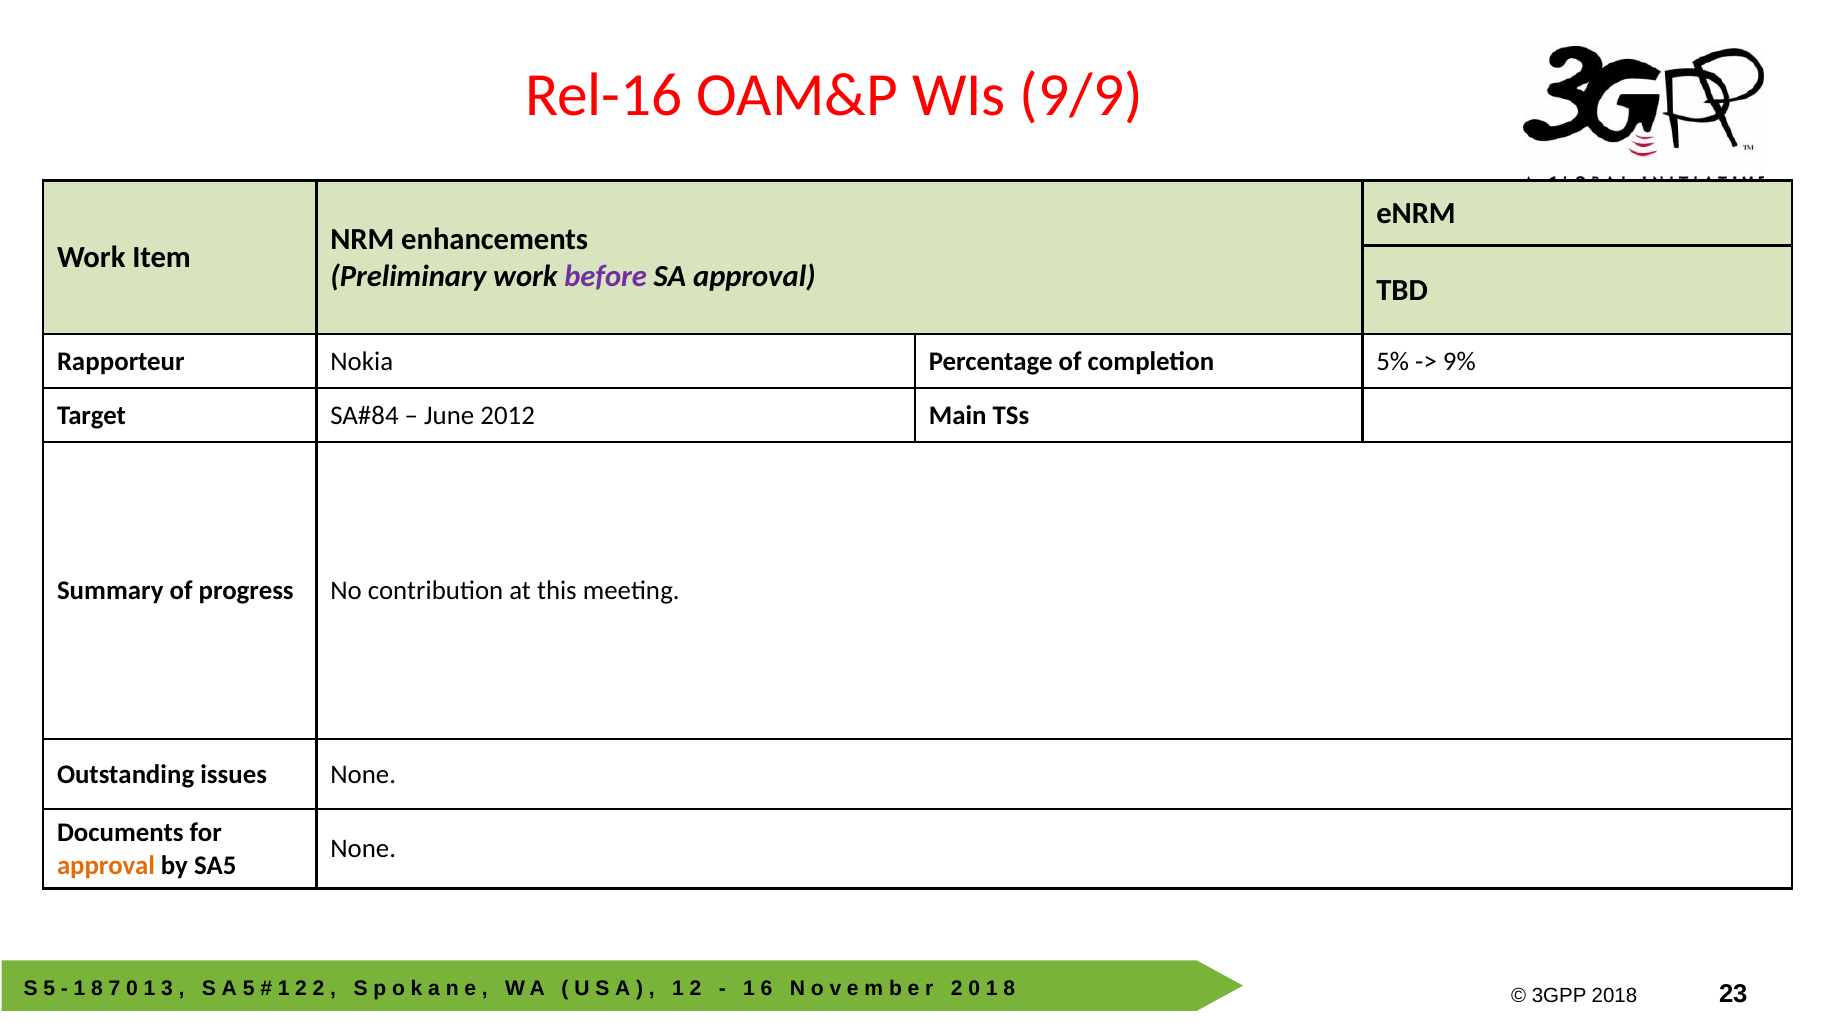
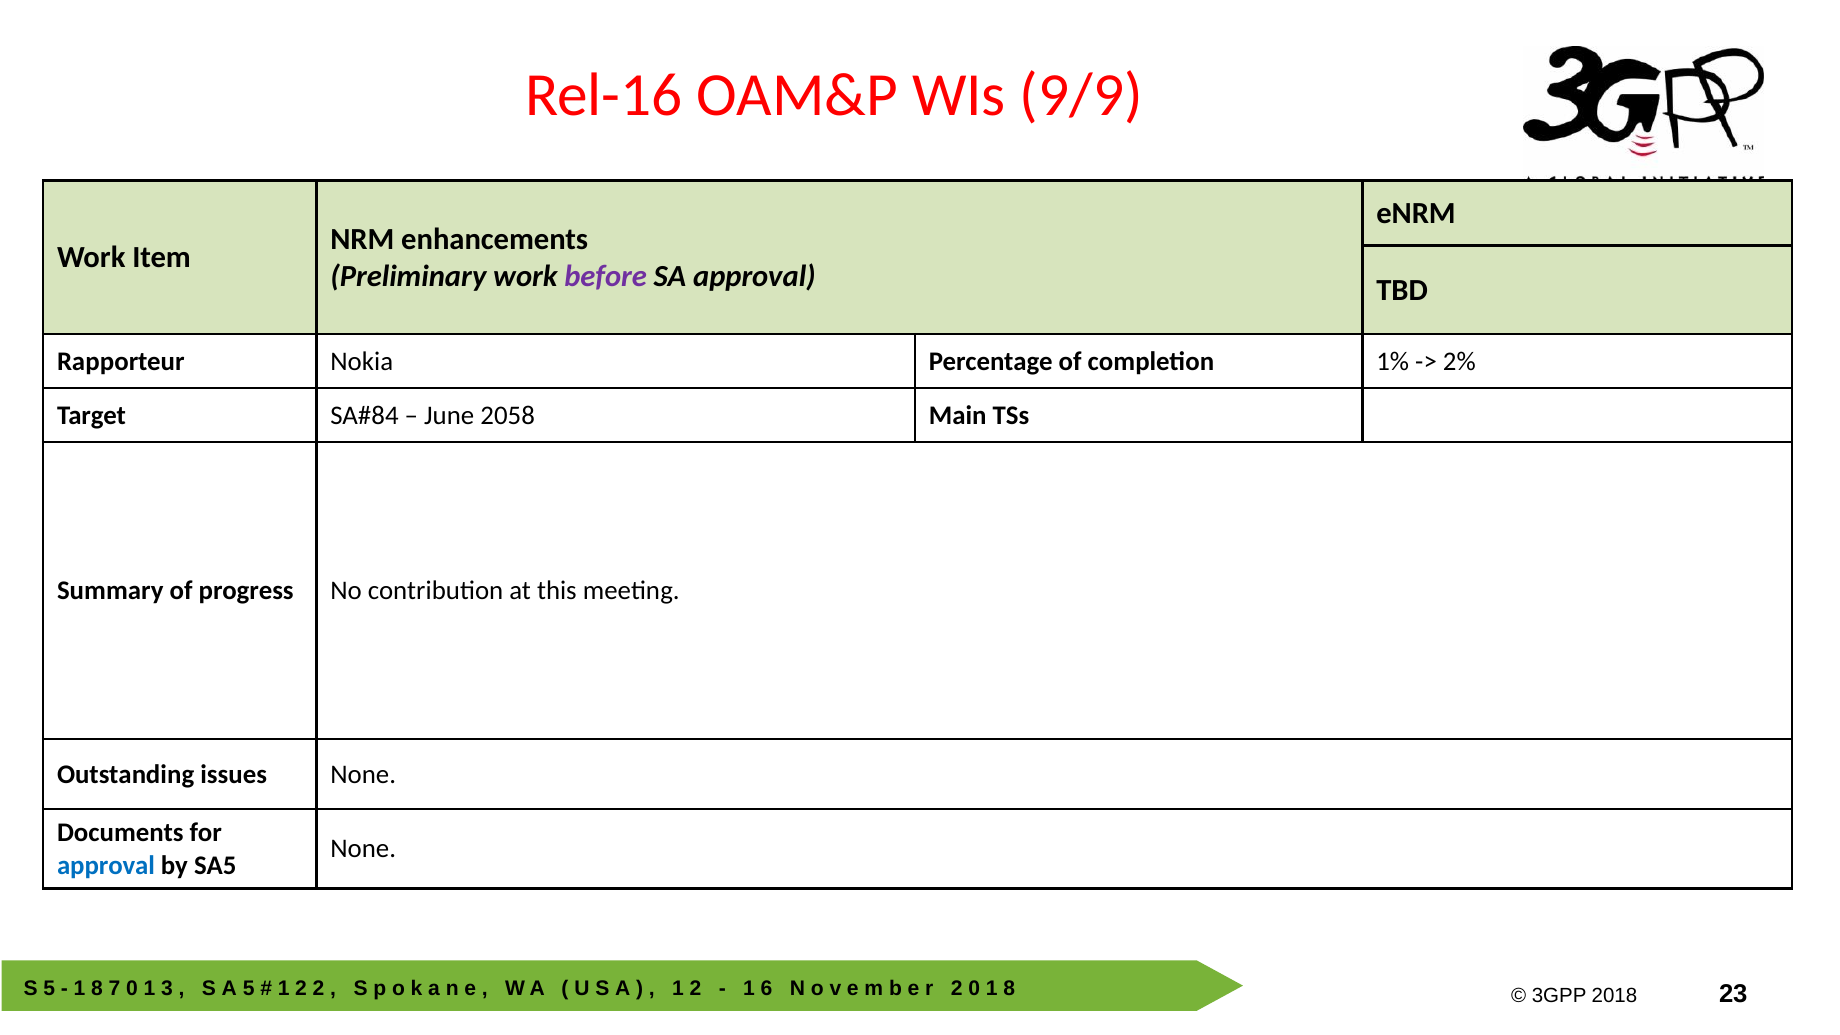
5%: 5% -> 1% (1393, 361)
9%: 9% -> 2% (1459, 361)
June 2012: 2012 -> 2058 (508, 415)
approval colour: orange -> blue (106, 865)
